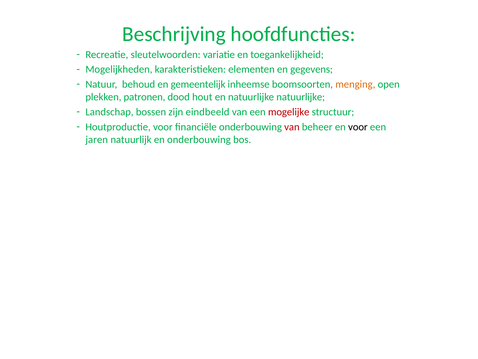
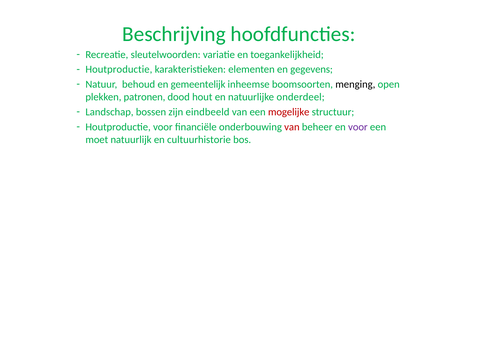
Mogelijkheden: Mogelijkheden -> Houtproductie (119, 69)
menging colour: orange -> black (355, 84)
natuurlijke natuurlijke: natuurlijke -> onderdeel (301, 97)
voor colour: black -> purple (358, 127)
jaren: jaren -> moet (97, 139)
en onderbouwing: onderbouwing -> cultuurhistorie (199, 139)
